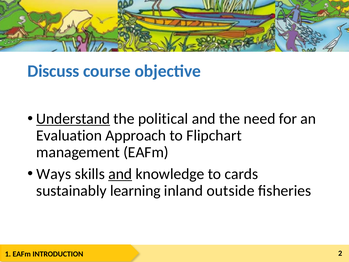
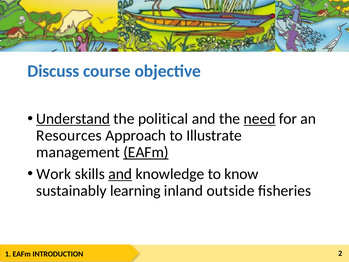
need underline: none -> present (260, 119)
Evaluation: Evaluation -> Resources (69, 135)
Flipchart: Flipchart -> Illustrate (214, 135)
EAFm underline: none -> present (146, 152)
Ways: Ways -> Work (54, 174)
cards: cards -> know (241, 174)
